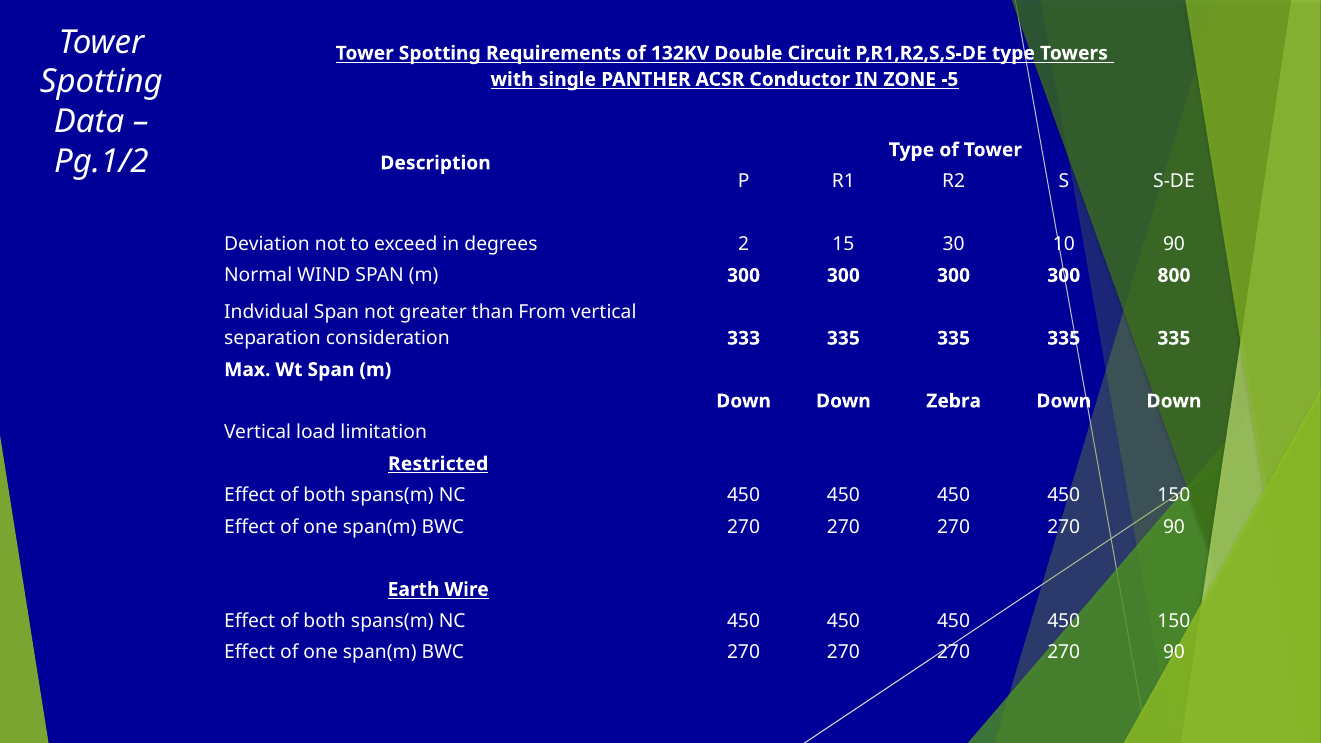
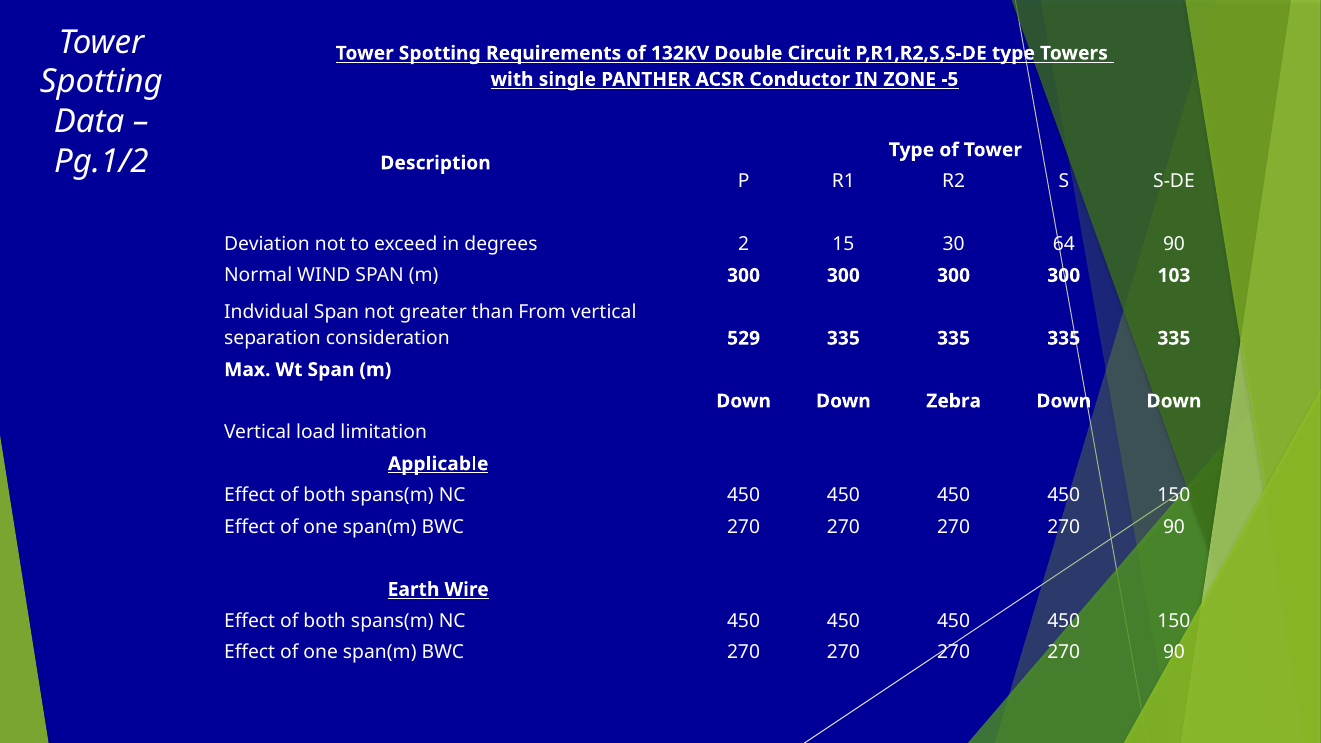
10: 10 -> 64 (1064, 244)
800: 800 -> 103 (1174, 275)
333: 333 -> 529 (744, 338)
Restricted: Restricted -> Applicable (438, 464)
